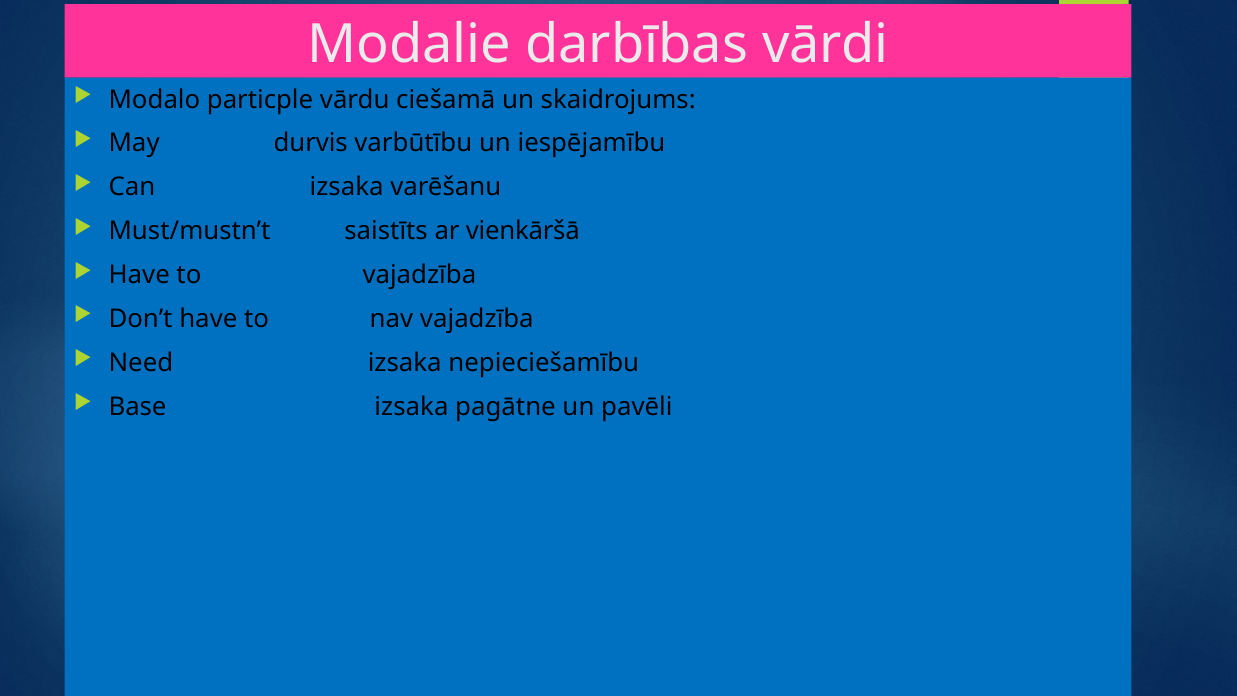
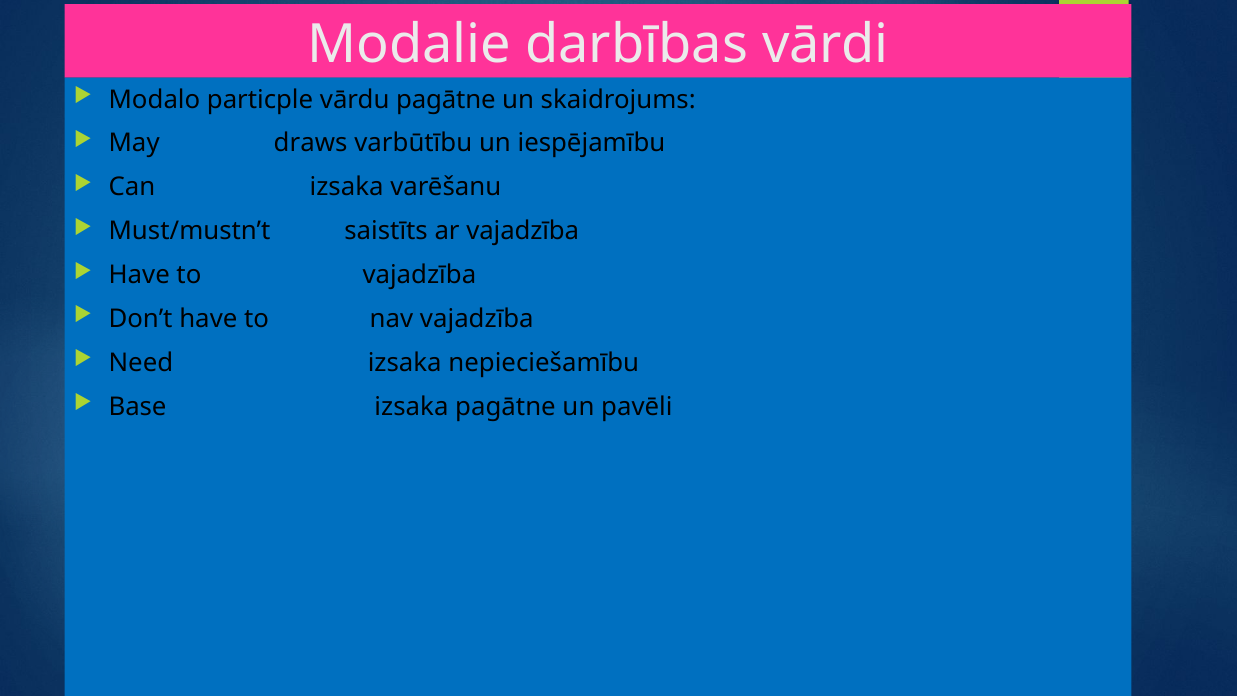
vārdu ciešamā: ciešamā -> pagātne (446, 100)
durvis: durvis -> draws (311, 143)
ar vienkāršā: vienkāršā -> vajadzība (523, 231)
